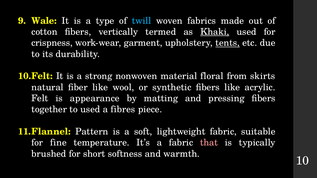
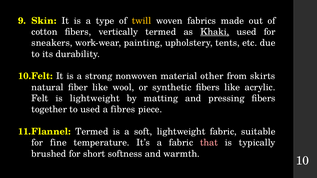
Wale: Wale -> Skin (44, 21)
twill colour: light blue -> yellow (142, 21)
crispness: crispness -> sneakers (52, 43)
garment: garment -> painting (143, 43)
tents underline: present -> none (228, 43)
floral: floral -> other (212, 76)
is appearance: appearance -> lightweight (95, 99)
Pattern: Pattern -> Termed (92, 132)
